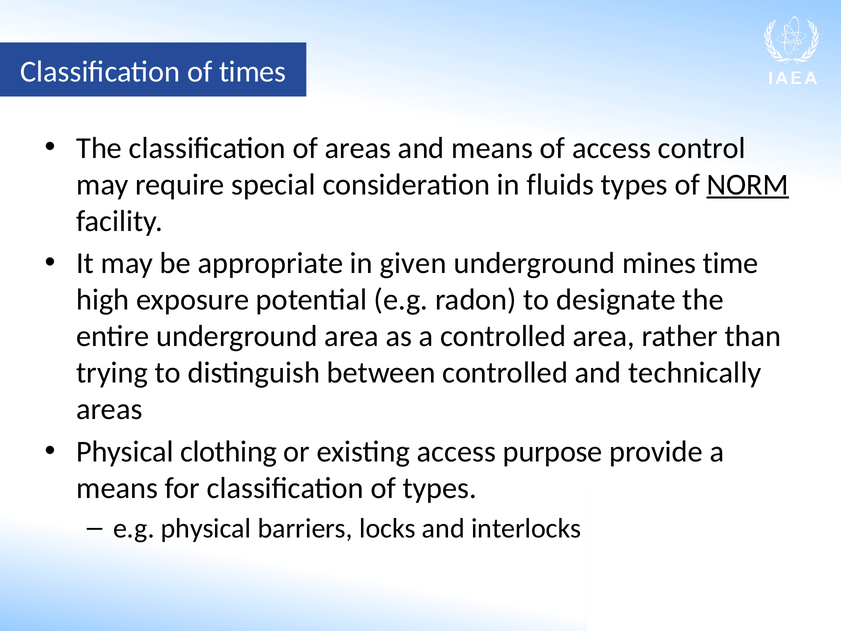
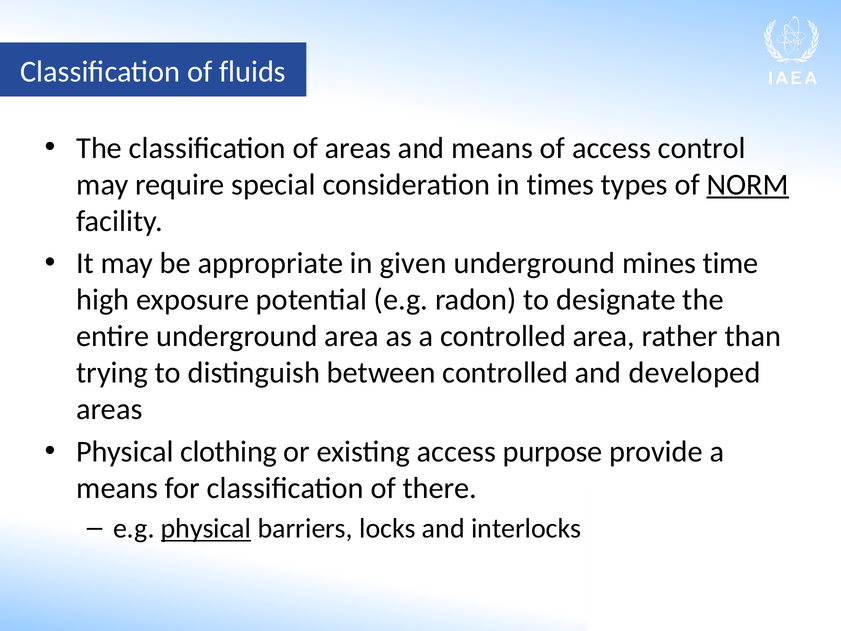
times: times -> fluids (253, 72)
fluids: fluids -> times (560, 184)
technically: technically -> developed (695, 373)
of types: types -> there (440, 488)
physical underline: none -> present (206, 528)
